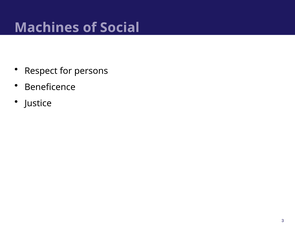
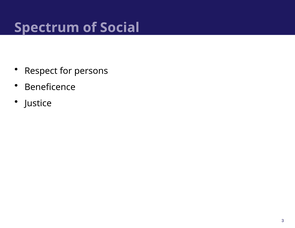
Machines: Machines -> Spectrum (47, 28)
